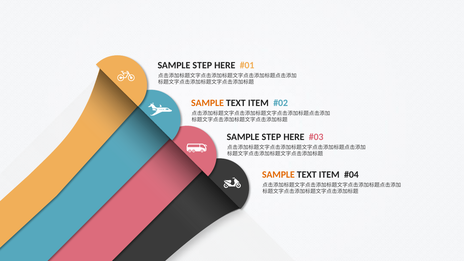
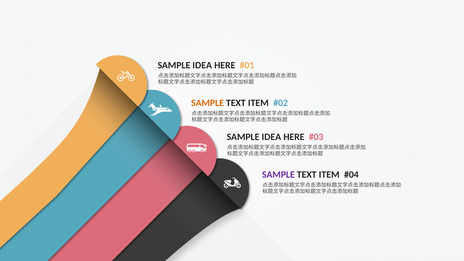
STEP: STEP -> IDEA (202, 65)
STEP: STEP -> IDEA (271, 137)
SAMPLE colour: orange -> purple (278, 175)
